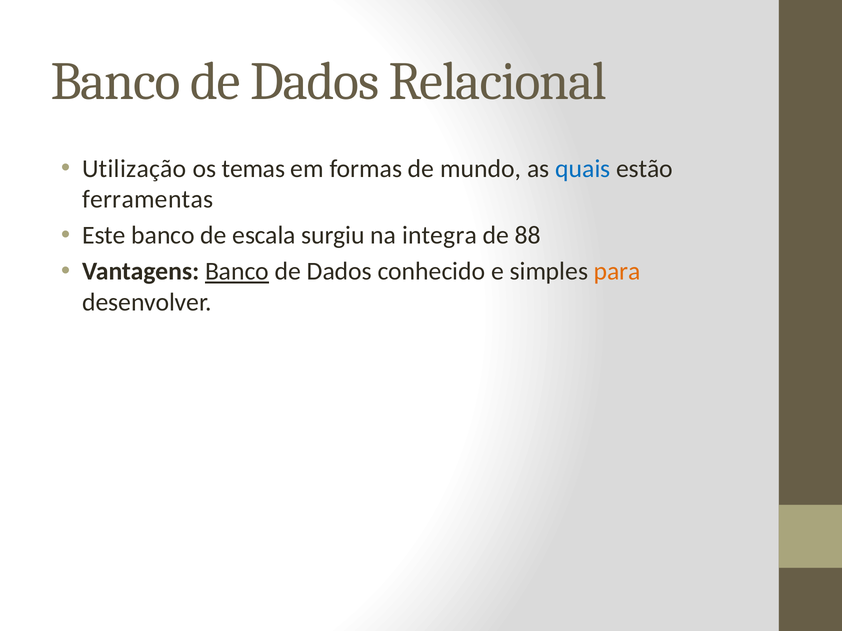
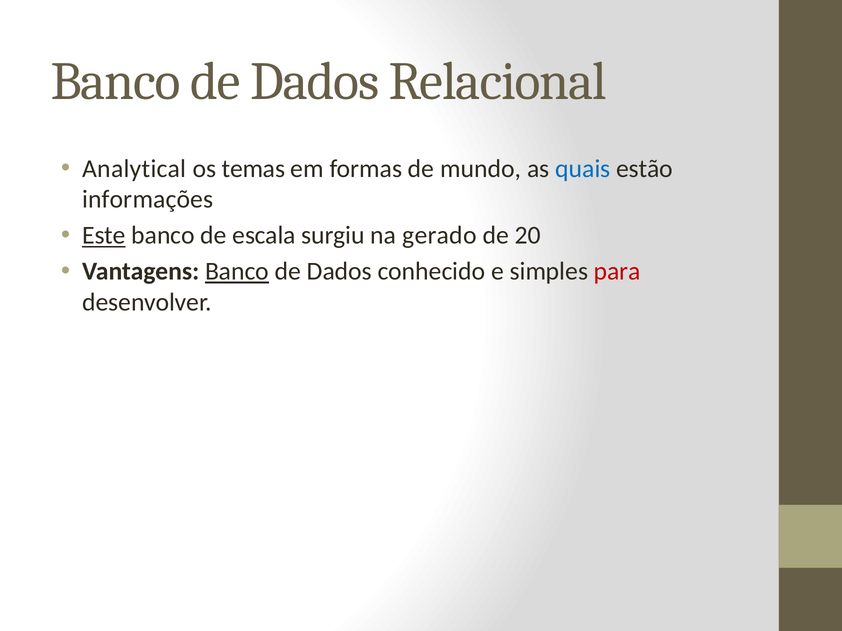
Utilização: Utilização -> Analytical (134, 169)
ferramentas: ferramentas -> informações (148, 200)
Este underline: none -> present (104, 236)
integra: integra -> gerado (439, 236)
88: 88 -> 20 (528, 236)
para colour: orange -> red (617, 272)
